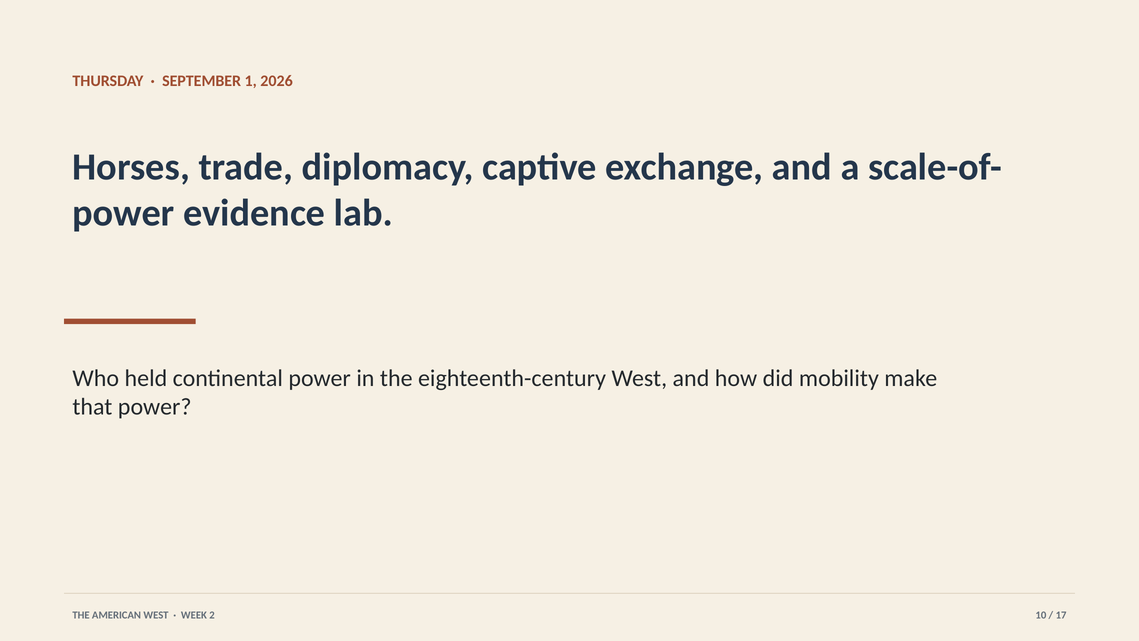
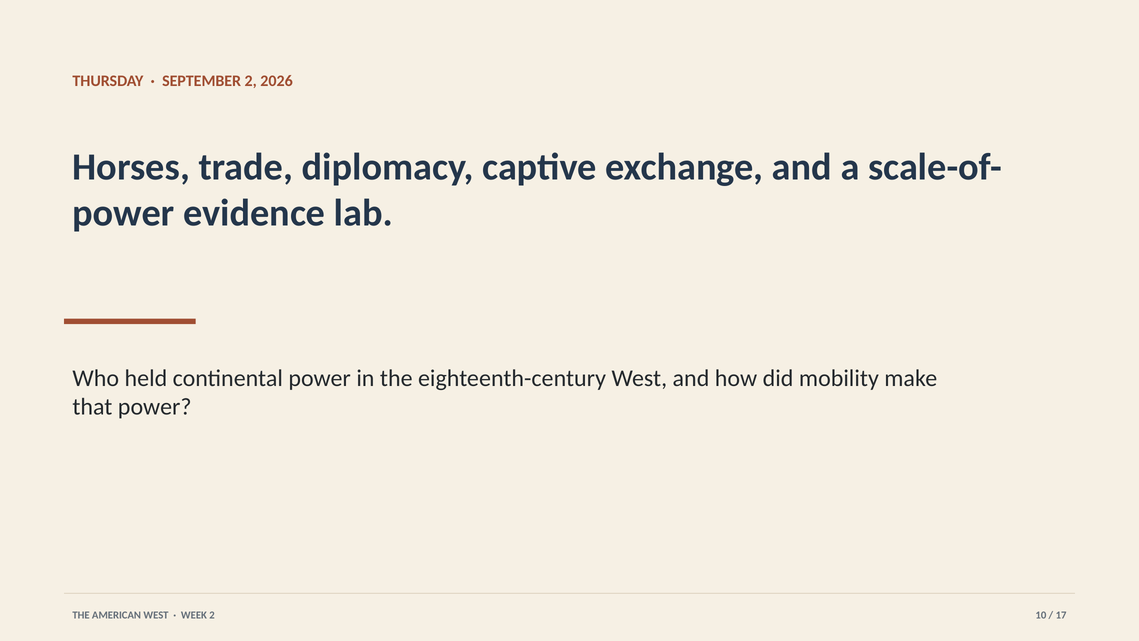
SEPTEMBER 1: 1 -> 2 (251, 81)
